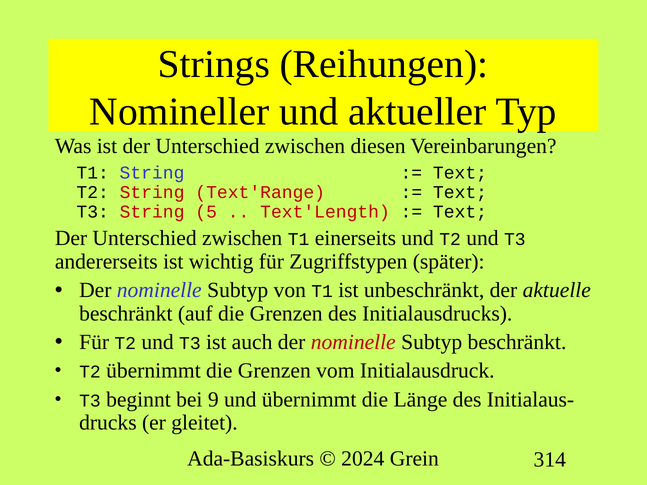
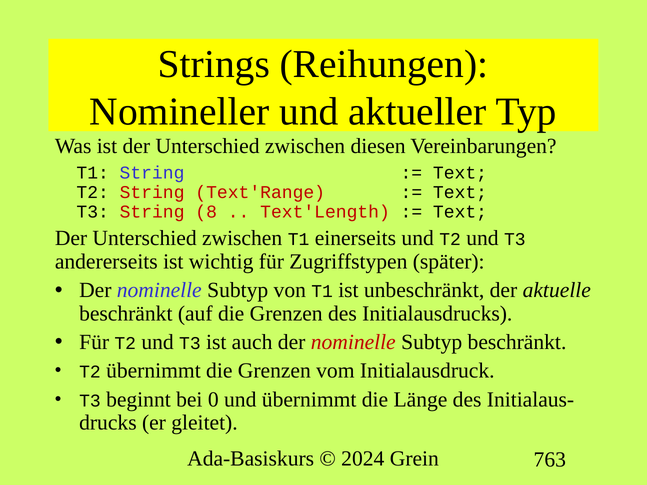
5: 5 -> 8 (206, 212)
9: 9 -> 0 (213, 400)
314: 314 -> 763 (550, 460)
